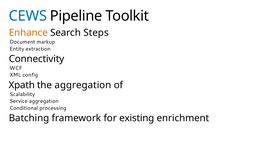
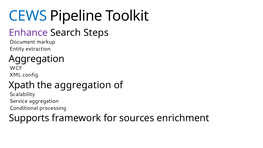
Enhance colour: orange -> purple (28, 33)
Connectivity: Connectivity -> Aggregation (37, 59)
Batching: Batching -> Supports (29, 118)
existing: existing -> sources (137, 118)
